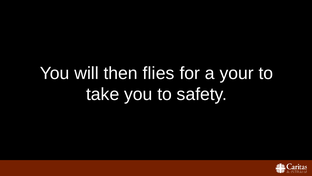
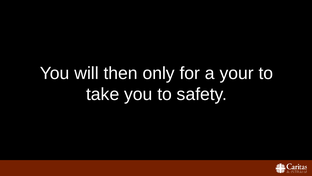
flies: flies -> only (159, 73)
